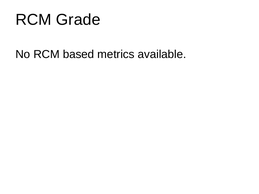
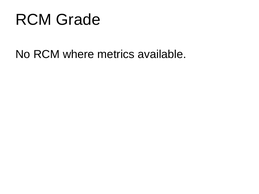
based: based -> where (79, 54)
